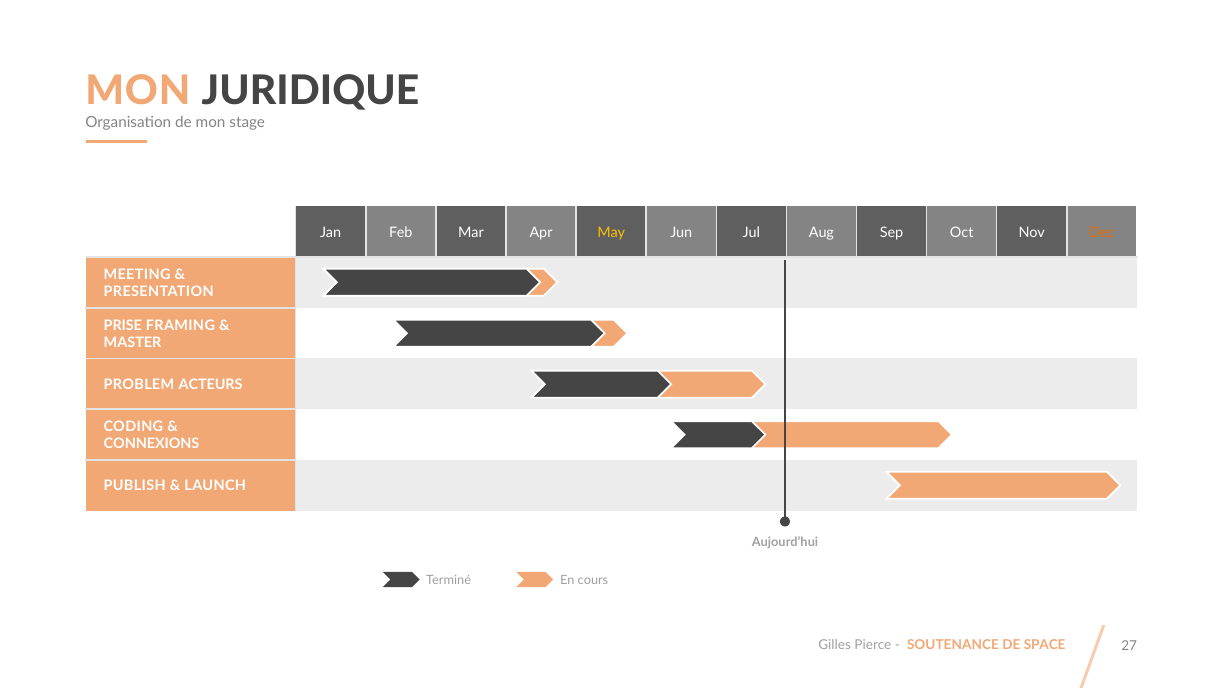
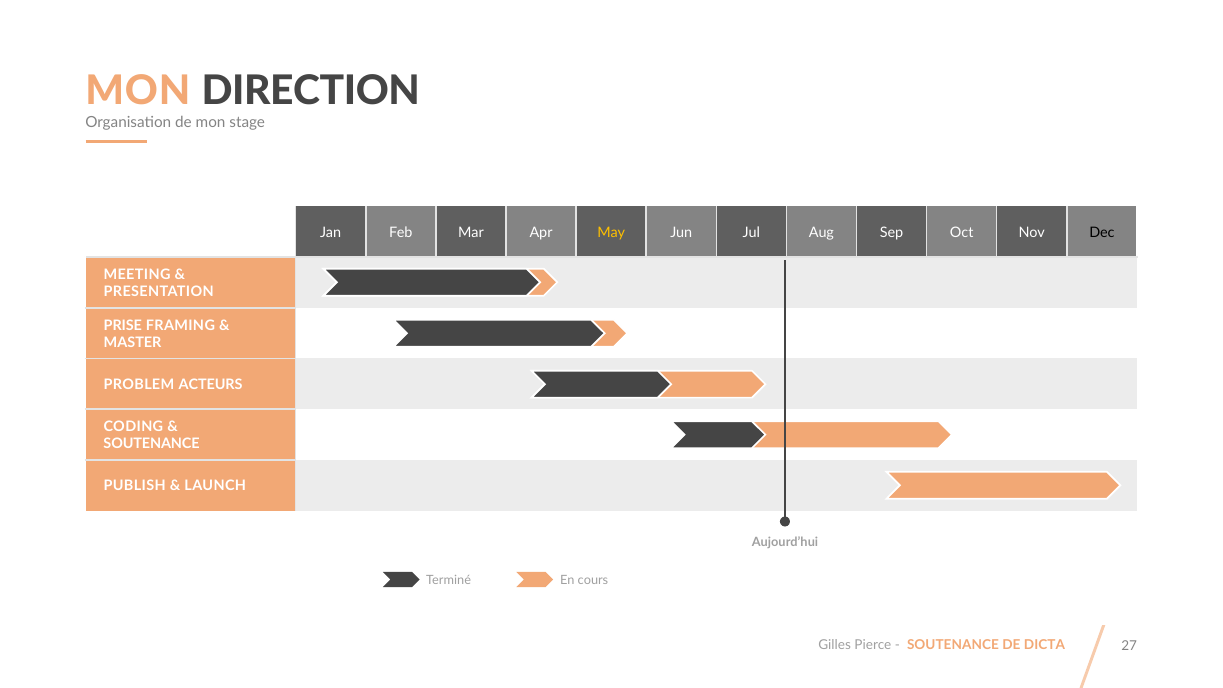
JURIDIQUE: JURIDIQUE -> DIRECTION (311, 91)
Dec colour: orange -> black (1102, 233)
CONNEXIONS: CONNEXIONS -> SOUTENANCE (152, 444)
SPACE: SPACE -> DICTA (1045, 645)
